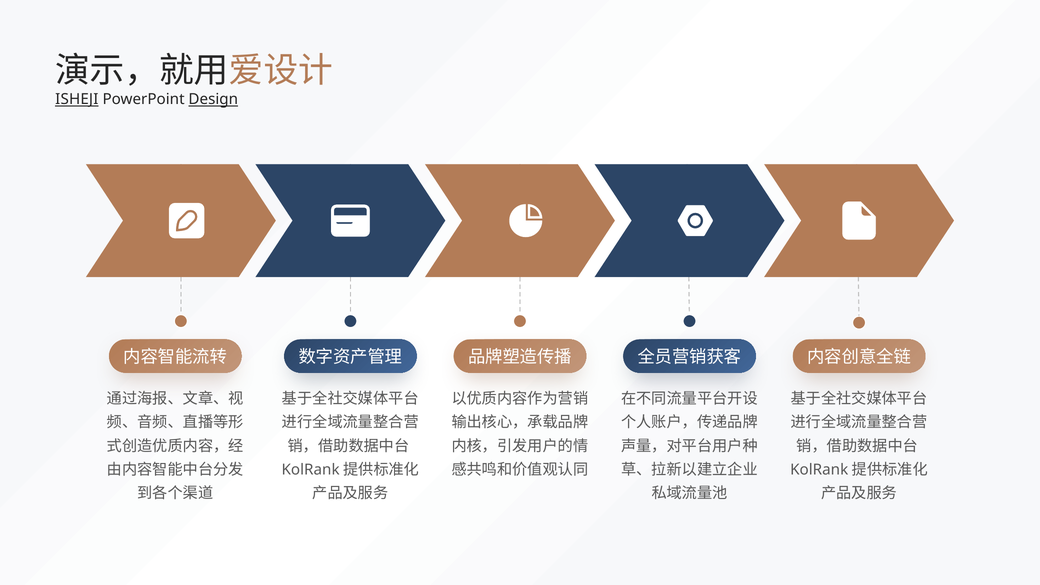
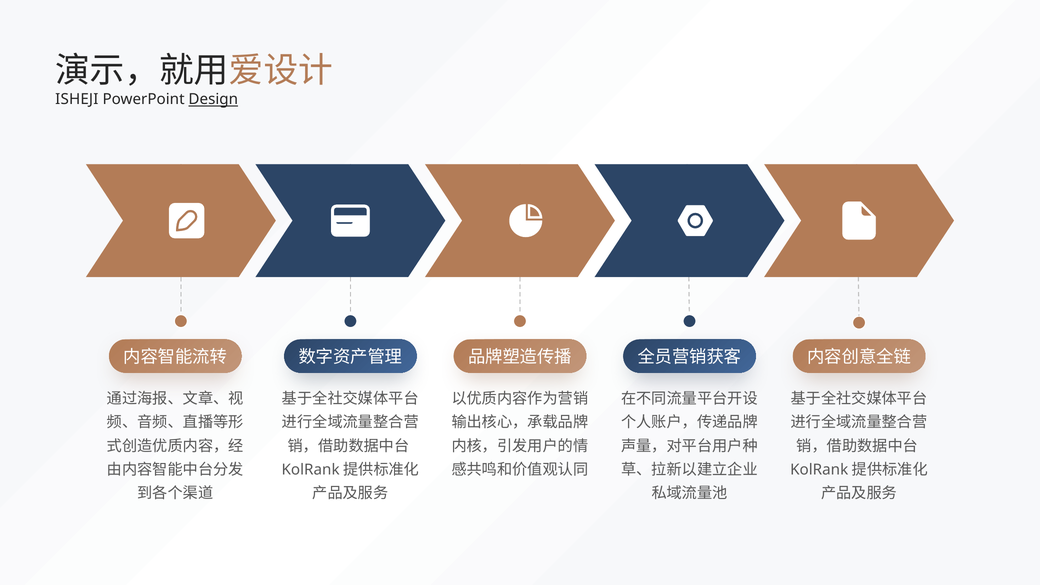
ISHEJI underline: present -> none (77, 99)
